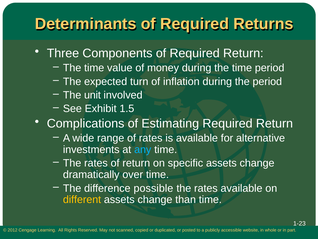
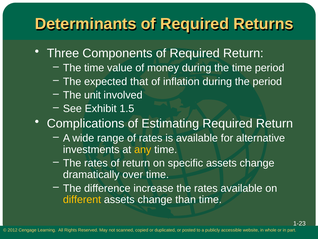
turn: turn -> that (139, 81)
any colour: light blue -> yellow (143, 149)
possible: possible -> increase (153, 188)
